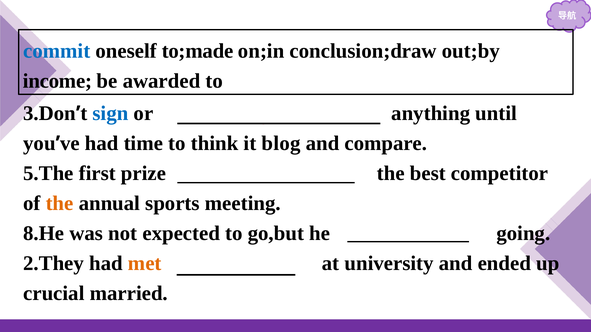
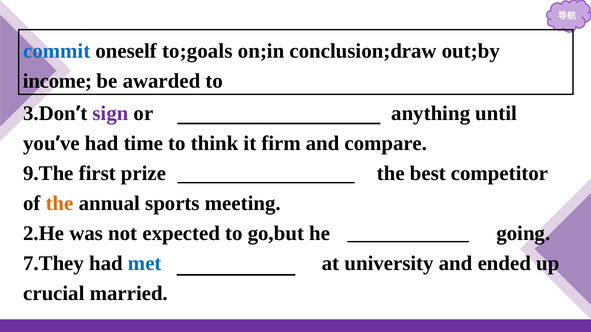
to;made: to;made -> to;goals (197, 51)
sign colour: blue -> purple (110, 114)
blog: blog -> firm (281, 144)
5.The: 5.The -> 9.The (48, 174)
8.He: 8.He -> 2.He (44, 234)
2.They: 2.They -> 7.They (54, 264)
met colour: orange -> blue (145, 264)
